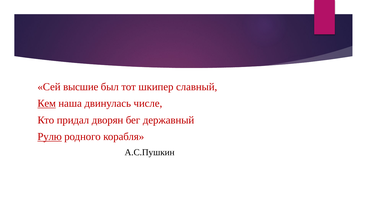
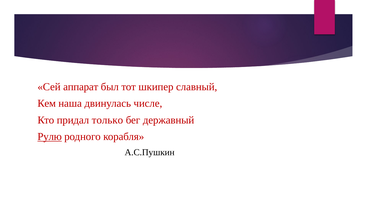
высшие: высшие -> аппарат (81, 87)
Кем underline: present -> none (47, 104)
дворян: дворян -> только (107, 120)
